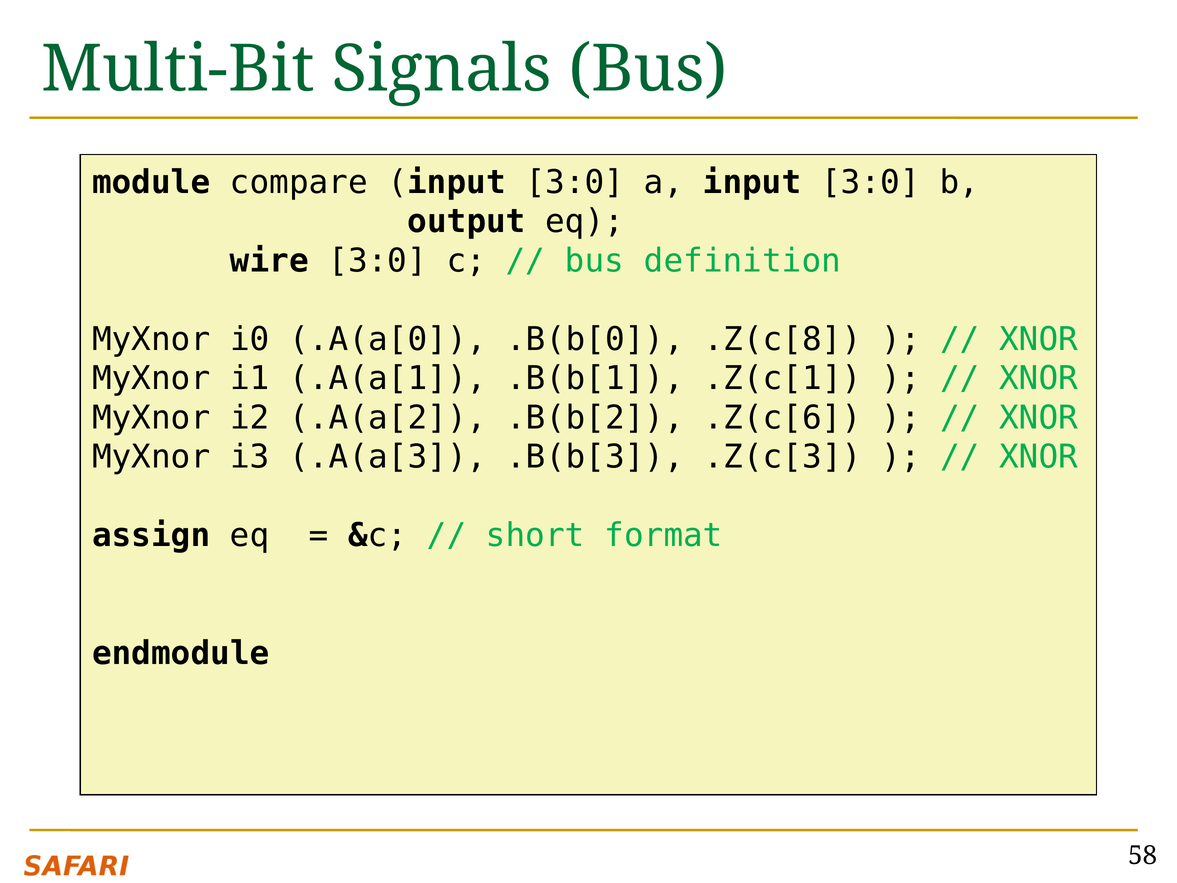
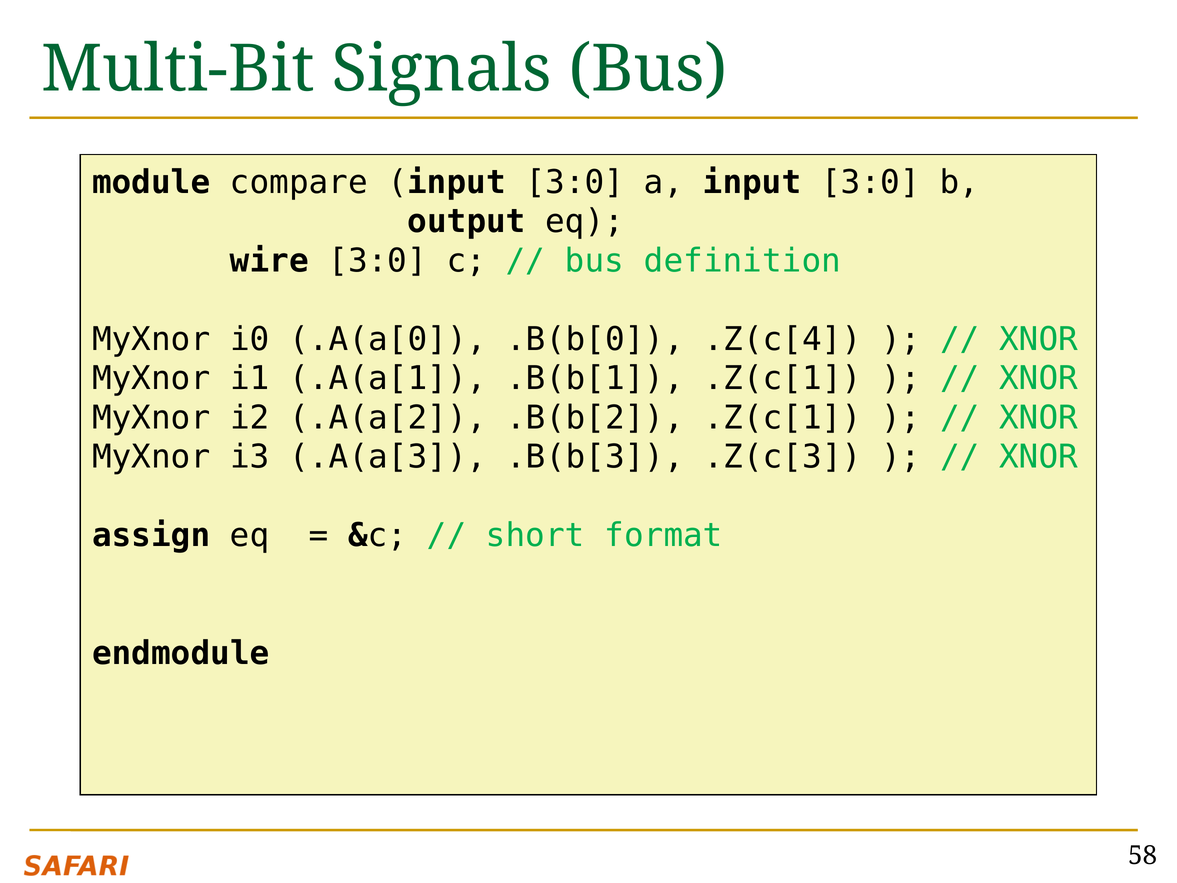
.Z(c[8: .Z(c[8 -> .Z(c[4 (782, 339)
.B(b[2 .Z(c[6: .Z(c[6 -> .Z(c[1 (782, 418)
